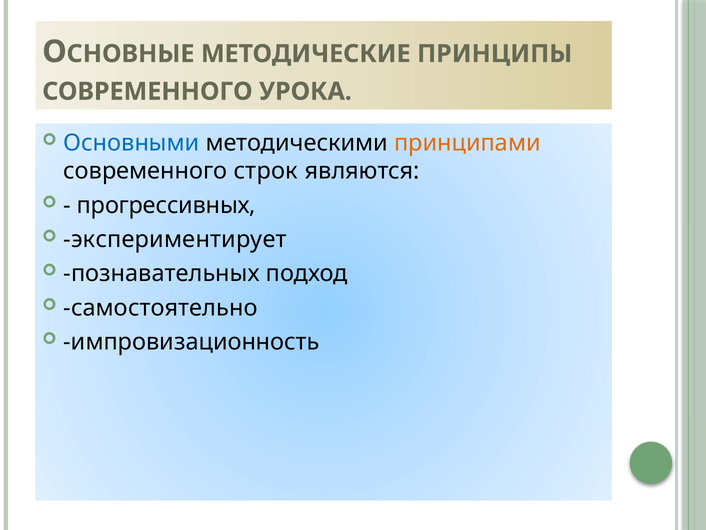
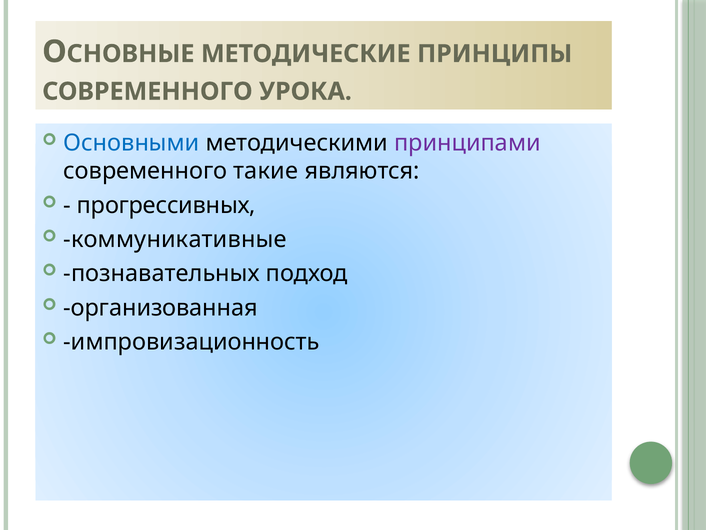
принципами colour: orange -> purple (467, 143)
строк: строк -> такие (266, 171)
экспериментирует: экспериментирует -> коммуникативные (175, 239)
самостоятельно: самостоятельно -> организованная (161, 308)
